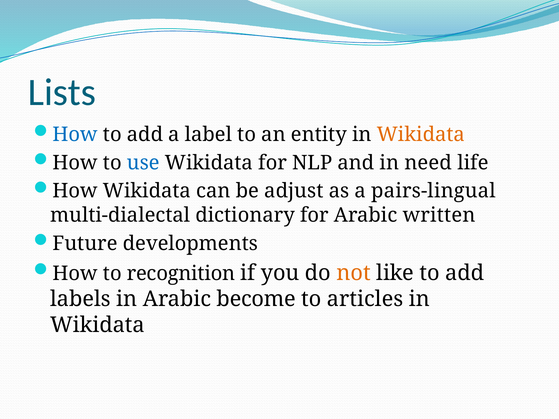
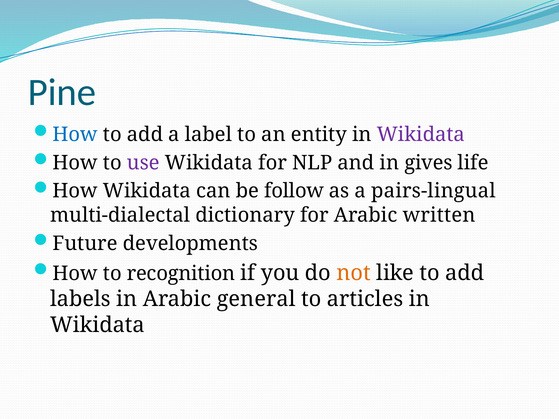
Lists: Lists -> Pine (62, 92)
Wikidata colour: orange -> purple (421, 135)
use colour: blue -> purple (143, 163)
need: need -> gives (428, 163)
adjust: adjust -> follow (294, 191)
become: become -> general (256, 299)
